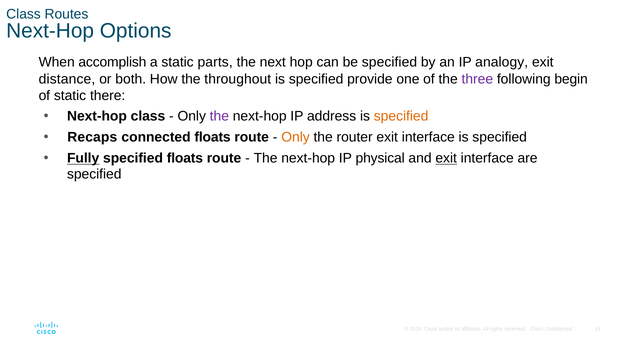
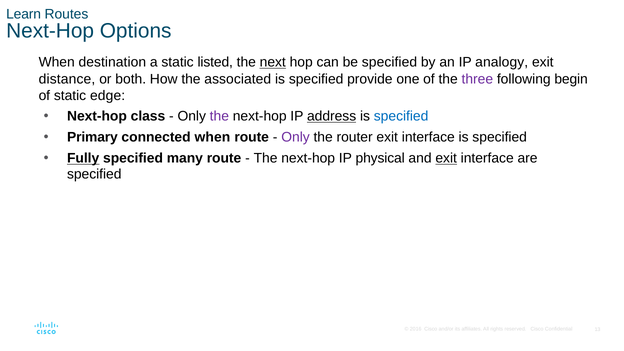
Class: Class -> Learn (24, 14)
accomplish: accomplish -> destination (112, 62)
parts: parts -> listed (215, 62)
next underline: none -> present (273, 62)
throughout: throughout -> associated (238, 79)
there: there -> edge (108, 96)
address underline: none -> present (332, 116)
specified colour: orange -> blue (401, 116)
Recaps: Recaps -> Primary (92, 137)
connected floats: floats -> when (212, 137)
Only colour: orange -> purple (296, 137)
specified floats: floats -> many (185, 158)
